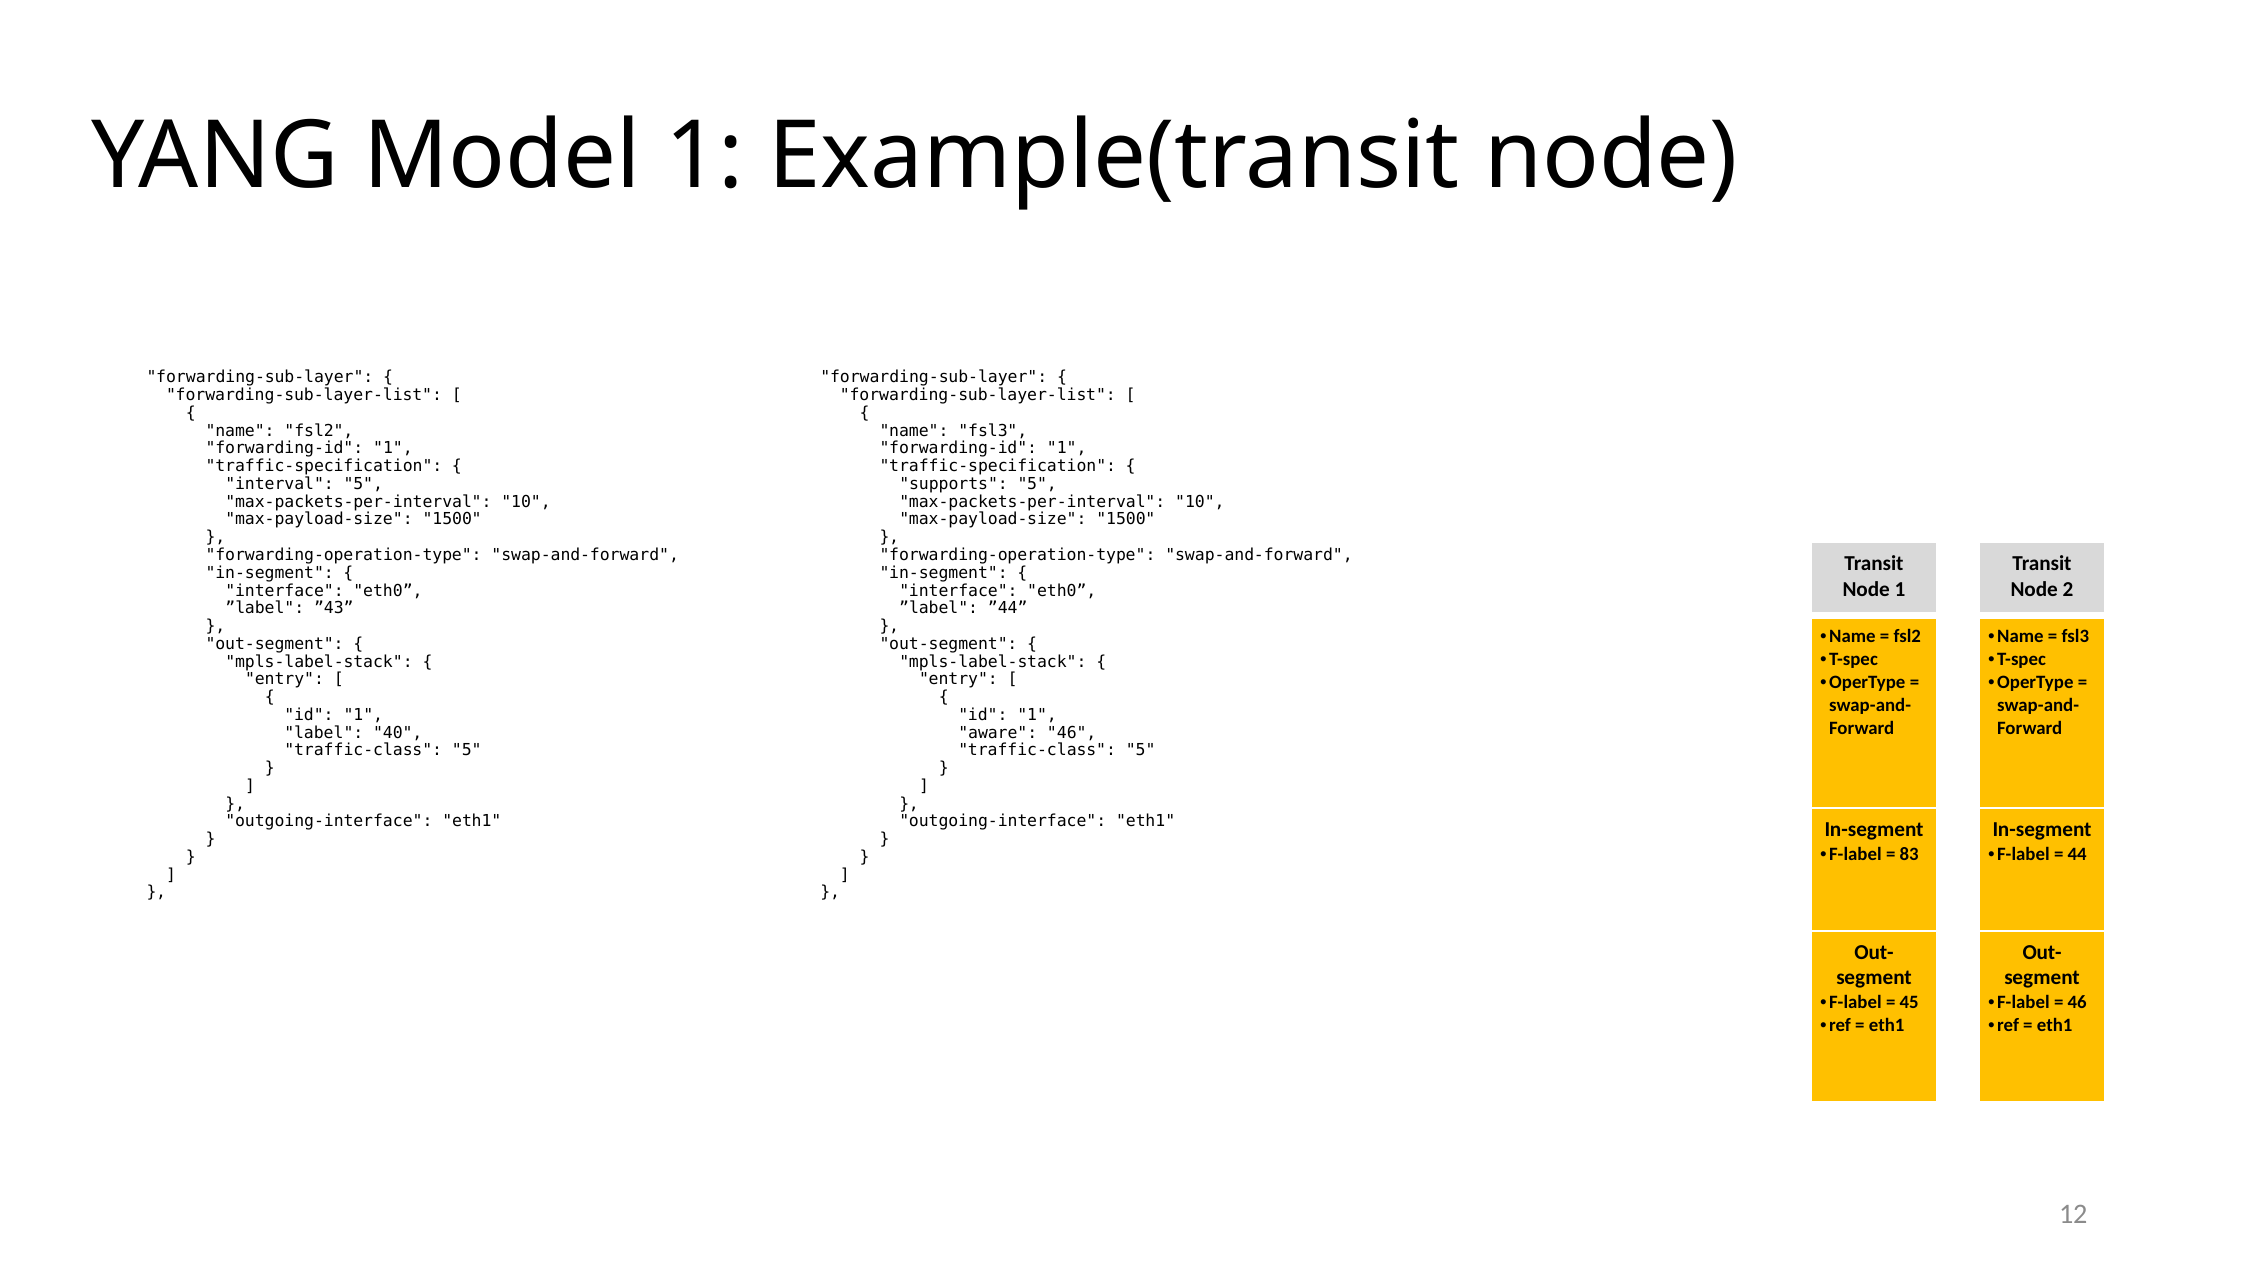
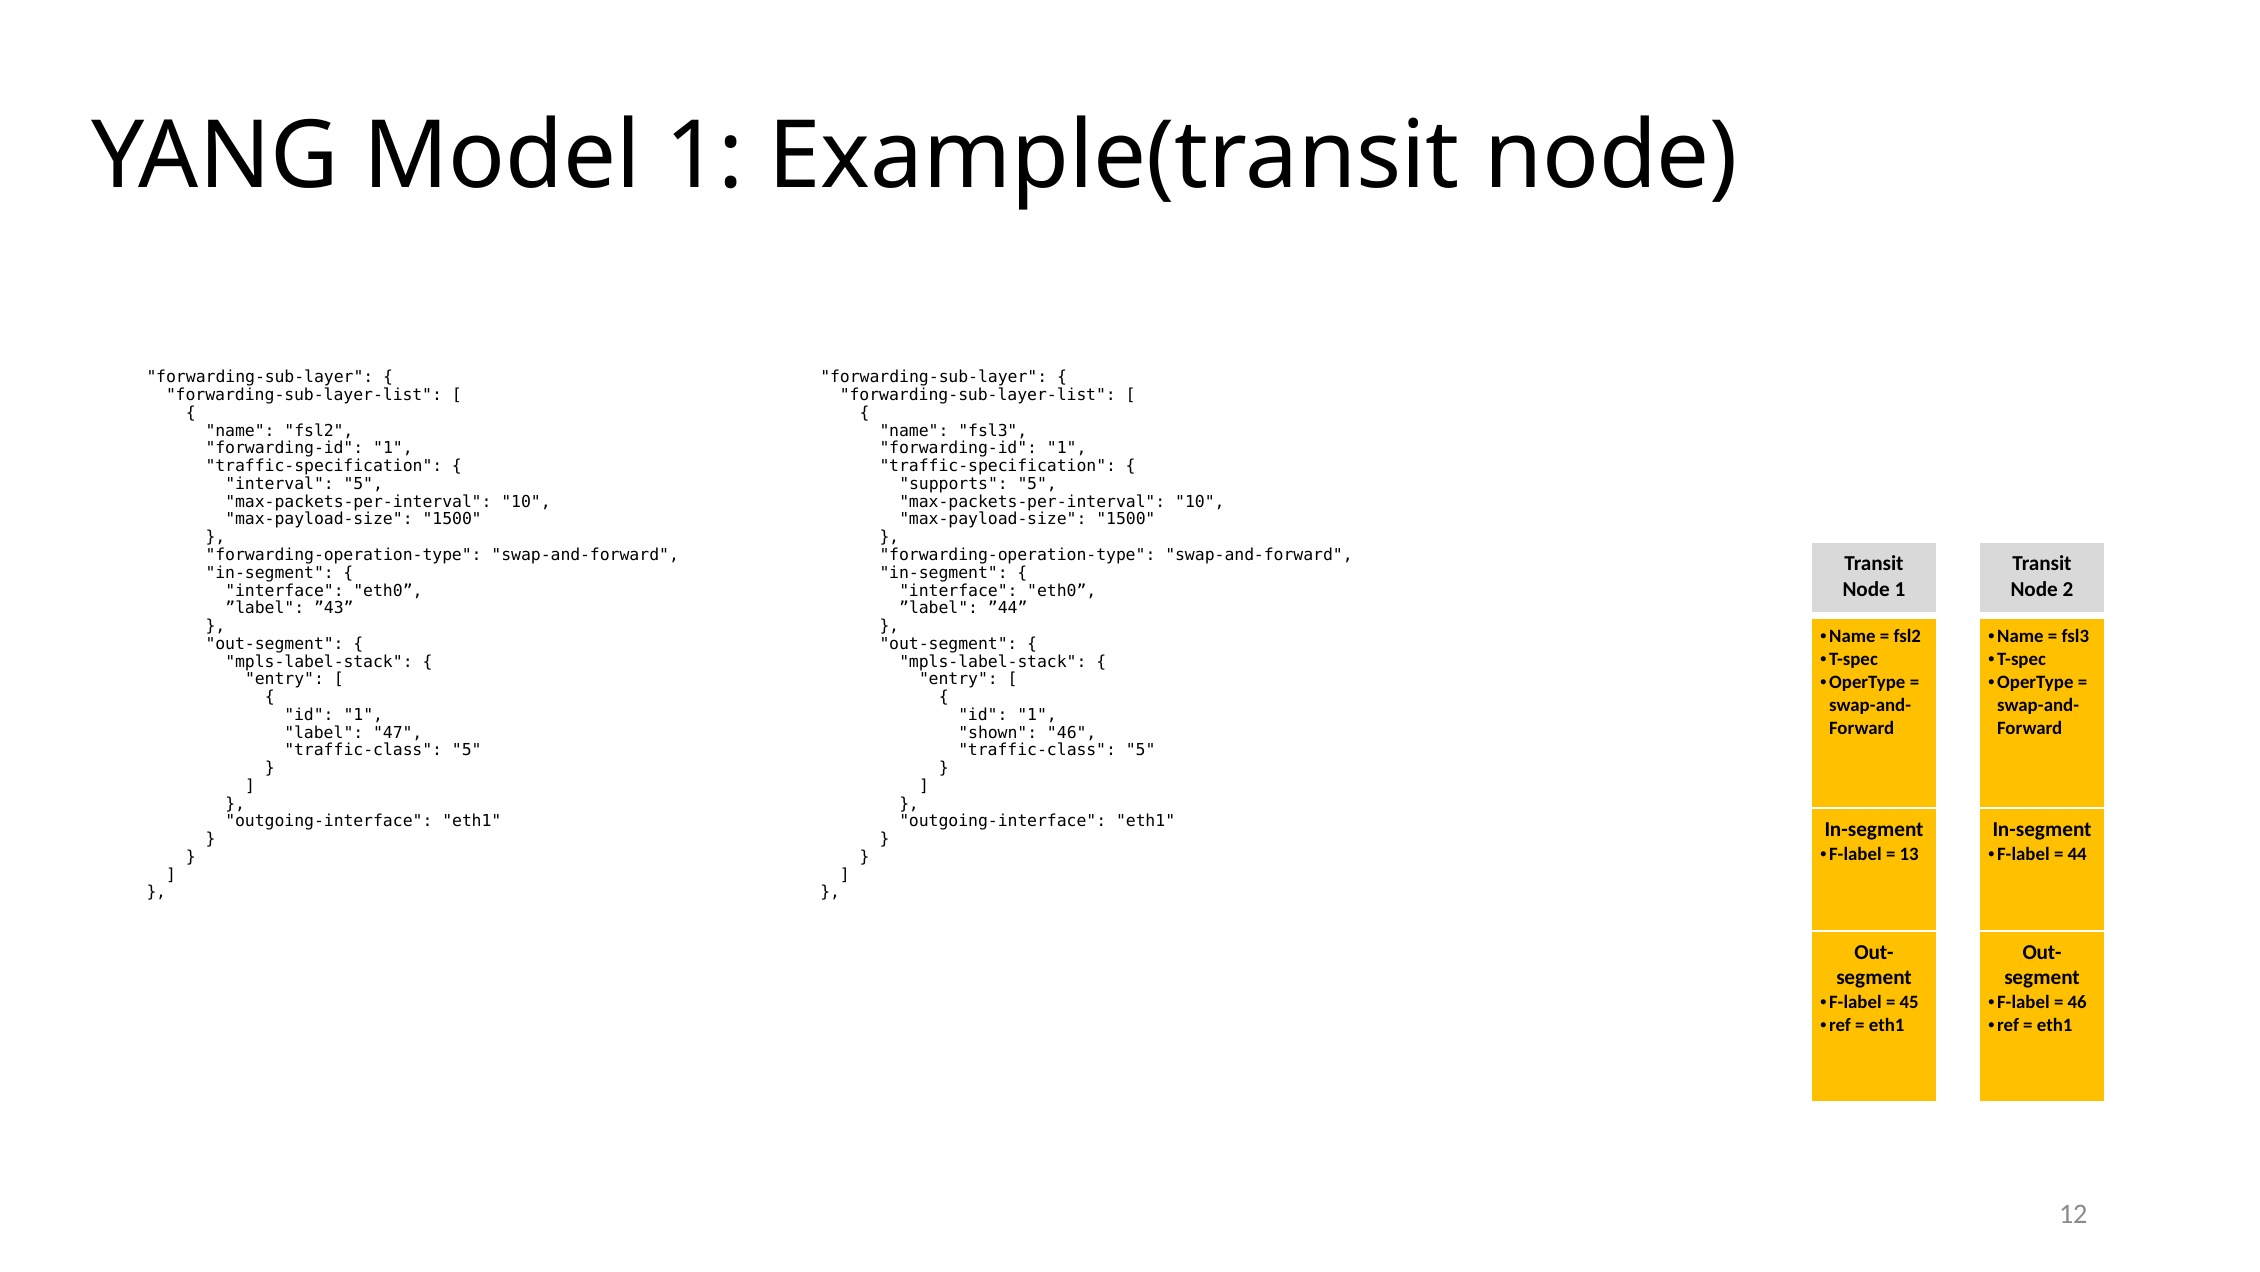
40: 40 -> 47 (398, 732)
aware: aware -> shown (998, 732)
83: 83 -> 13 (1909, 854)
